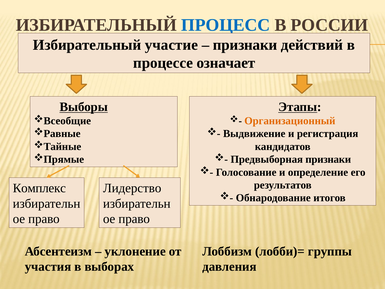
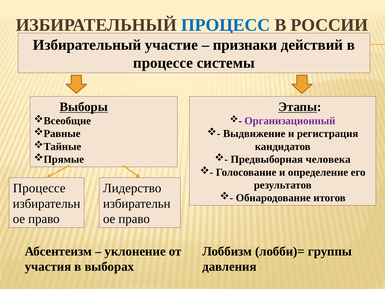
означает: означает -> системы (226, 63)
Организационный colour: orange -> purple (290, 121)
Предвыборная признаки: признаки -> человека (328, 159)
Комплекс: Комплекс -> Процессе (39, 188)
